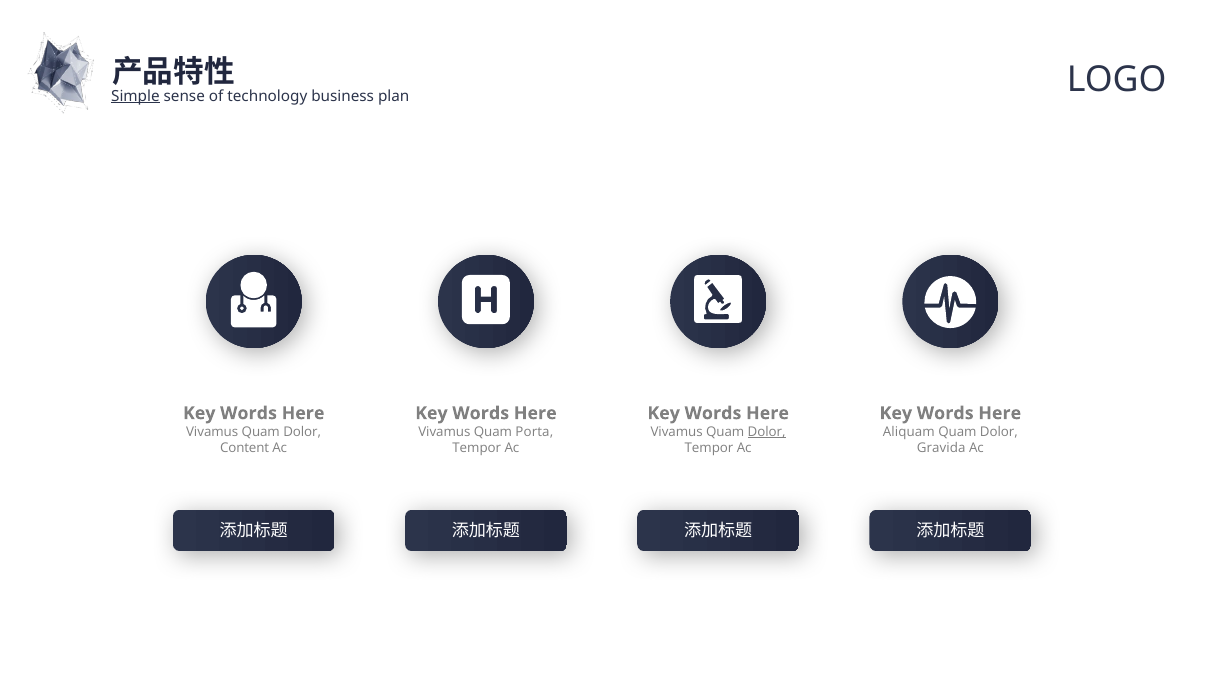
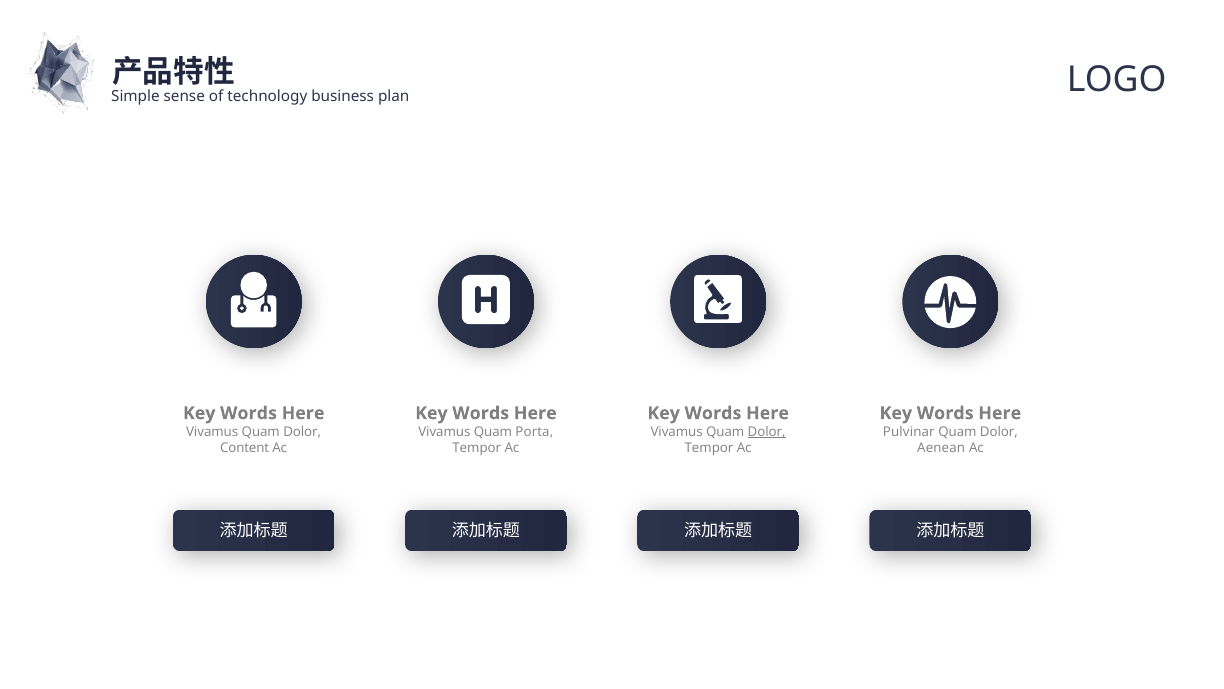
Simple underline: present -> none (135, 96)
Aliquam: Aliquam -> Pulvinar (909, 431)
Gravida: Gravida -> Aenean (941, 447)
